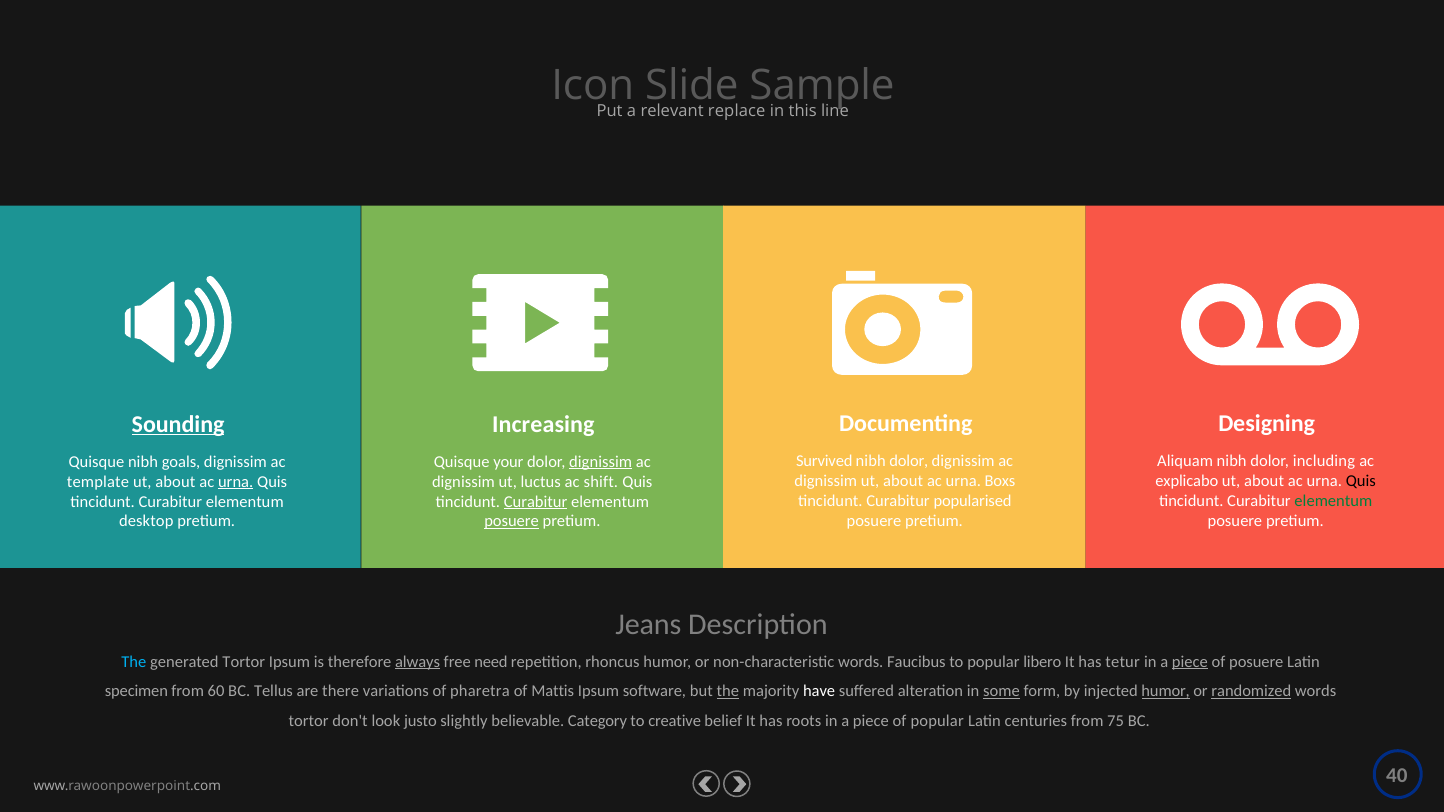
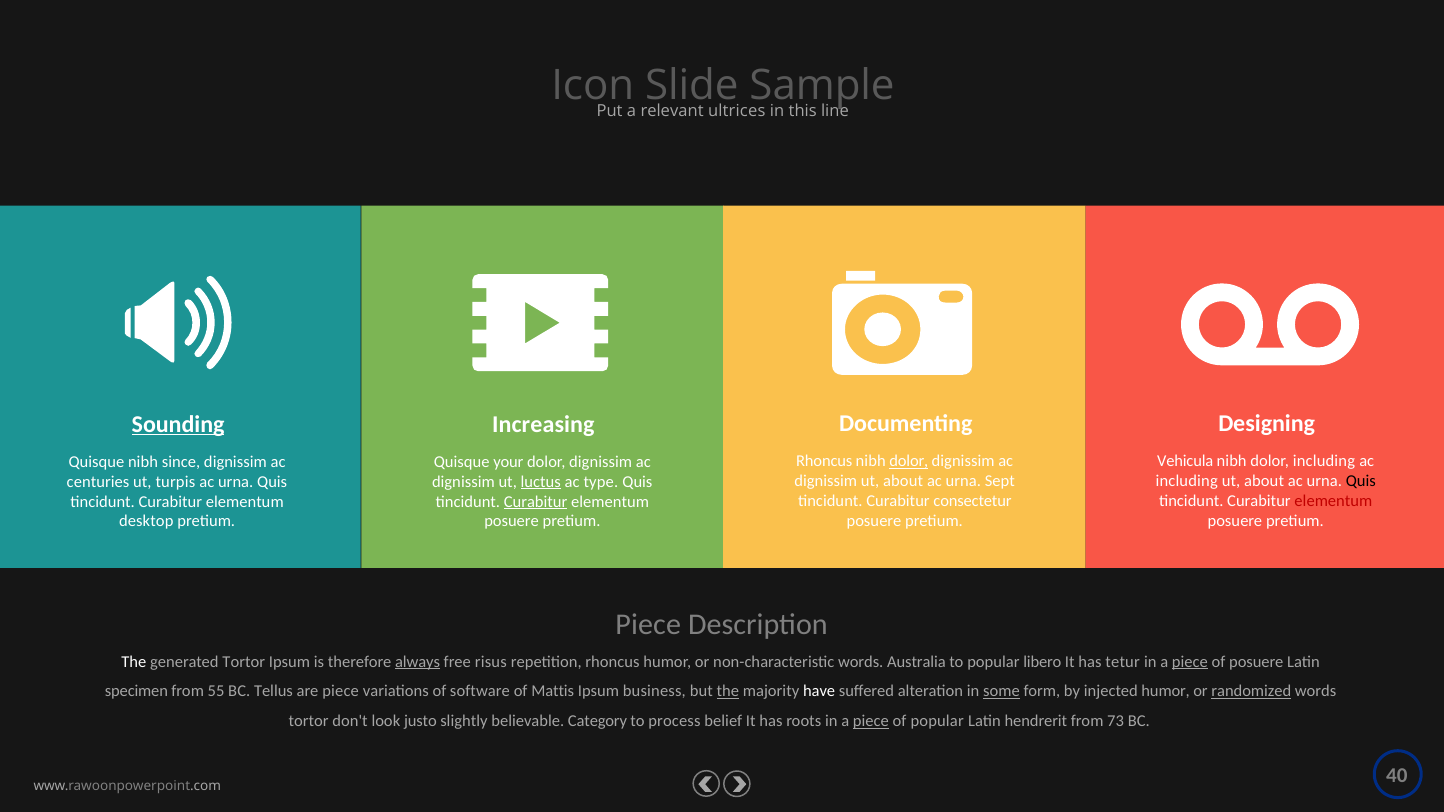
replace: replace -> ultrices (737, 111)
Survived: Survived -> Rhoncus (824, 462)
dolor underline: none -> present (909, 462)
Aliquam: Aliquam -> Vehicula (1185, 462)
goals: goals -> since (181, 462)
dignissim underline: present -> none (601, 462)
Boxs: Boxs -> Sept (1000, 481)
explicabo: explicabo -> including (1187, 481)
template: template -> centuries (98, 482)
about: about -> turpis (175, 482)
urna underline: present -> none (236, 482)
luctus underline: none -> present (541, 482)
shift: shift -> type (601, 482)
popularised: popularised -> consectetur (973, 501)
elementum colour: green -> red (1333, 501)
posuere underline: present -> none (512, 522)
Jeans: Jeans -> Piece (648, 625)
The colour: light blue -> white (134, 662)
need: need -> risus (491, 662)
Faucibus: Faucibus -> Australia (916, 662)
60: 60 -> 55 (216, 692)
are there: there -> piece (341, 692)
pharetra: pharetra -> software (480, 692)
software: software -> business (654, 692)
humor underline: present -> none (1166, 692)
creative: creative -> process (674, 722)
piece underline: none -> present (871, 722)
centuries: centuries -> hendrerit (1036, 722)
75: 75 -> 73 (1116, 722)
